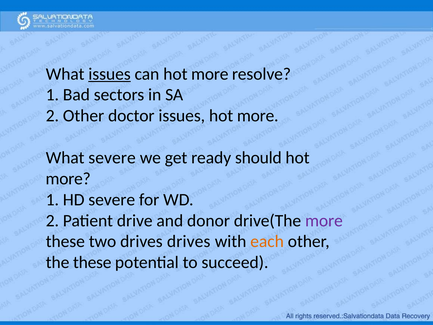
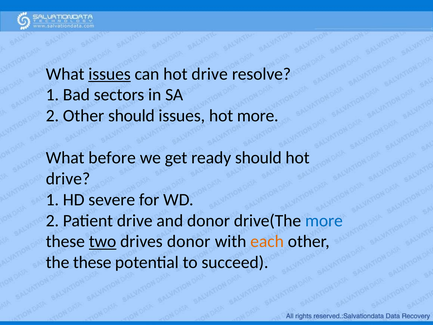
can hot more: more -> drive (210, 74)
Other doctor: doctor -> should (131, 116)
What severe: severe -> before (112, 158)
more: more -> drive (68, 179)
more colour: purple -> blue (324, 220)
two underline: none -> present (103, 241)
drives drives: drives -> donor (189, 241)
